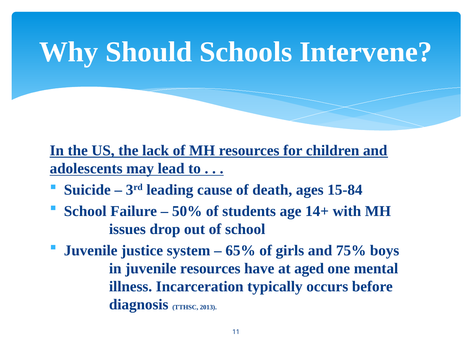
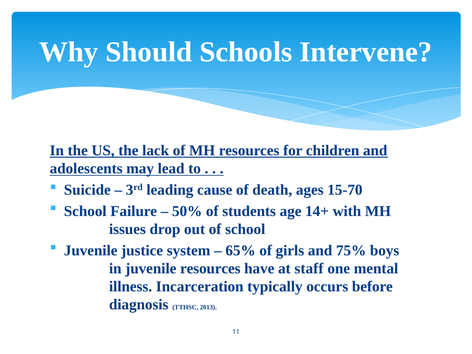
15-84: 15-84 -> 15-70 (345, 190)
aged: aged -> staff (309, 268)
